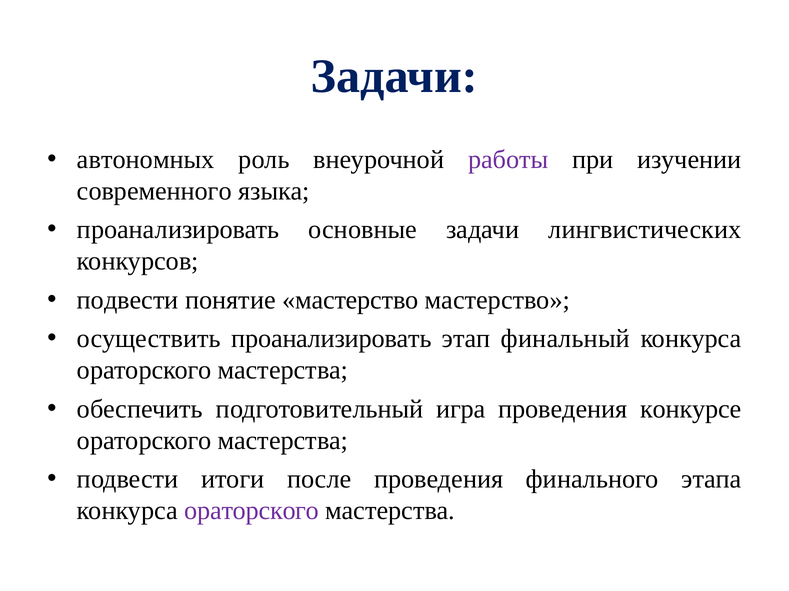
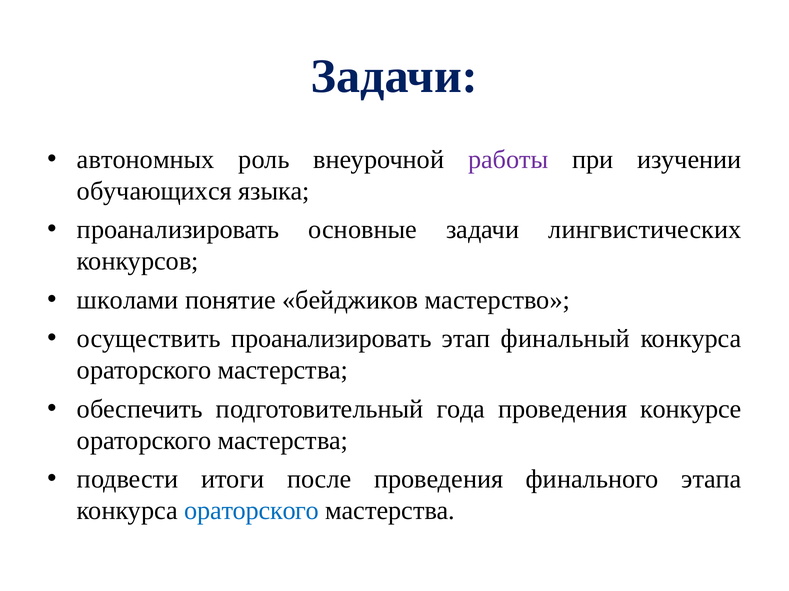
современного: современного -> обучающихся (154, 191)
подвести: подвести -> школами (128, 300)
понятие мастерство: мастерство -> бейджиков (350, 300)
игра: игра -> года (461, 410)
ораторского colour: purple -> blue (252, 511)
